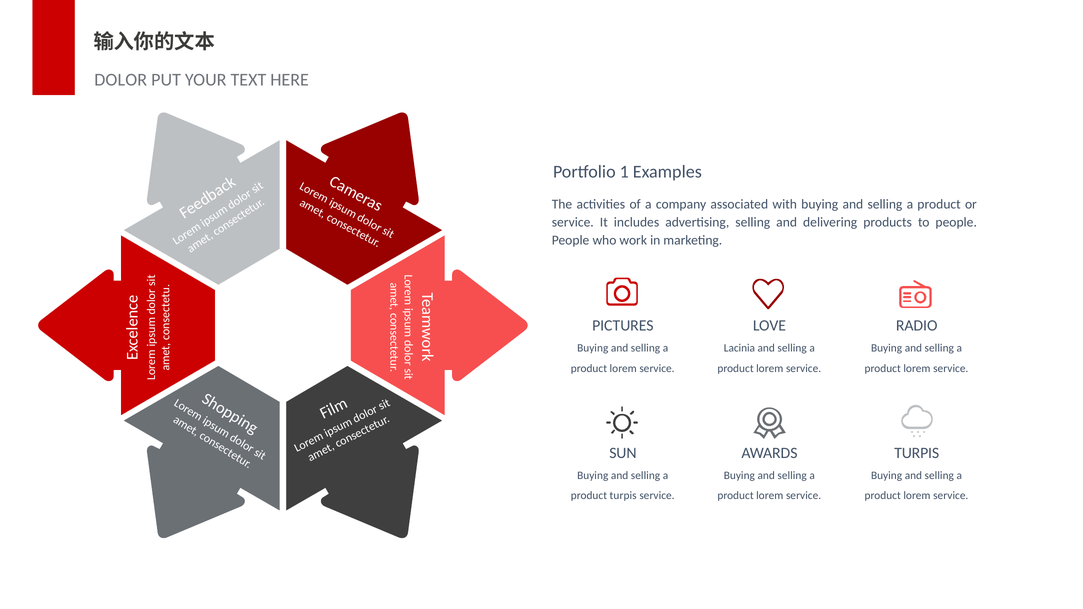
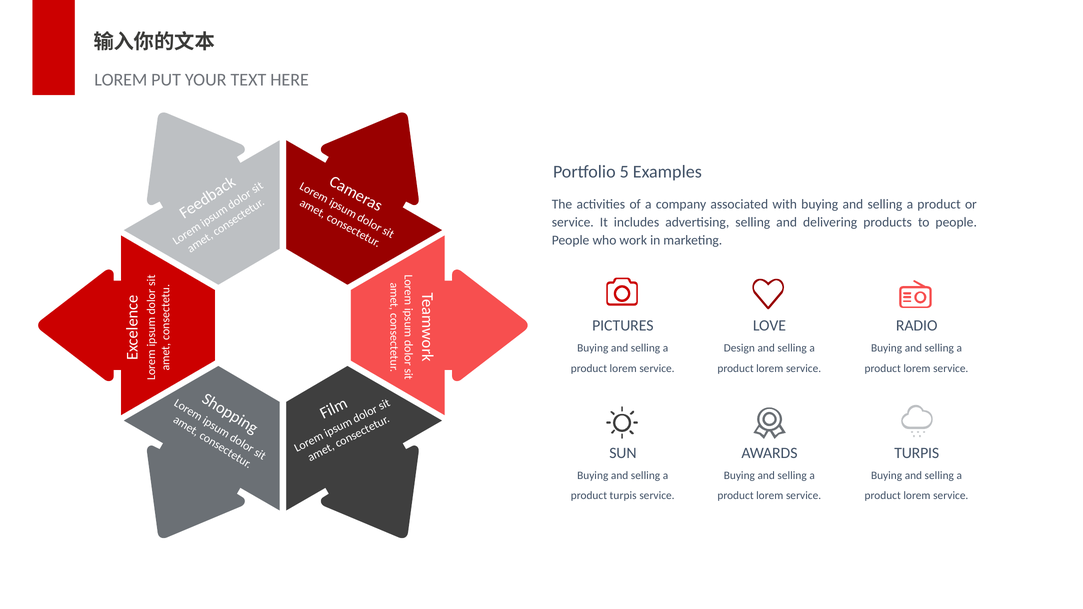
DOLOR: DOLOR -> LOREM (121, 80)
1: 1 -> 5 (624, 172)
Lacinia: Lacinia -> Design (739, 348)
